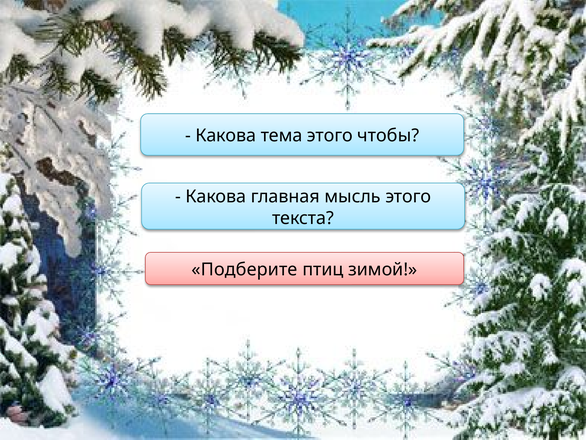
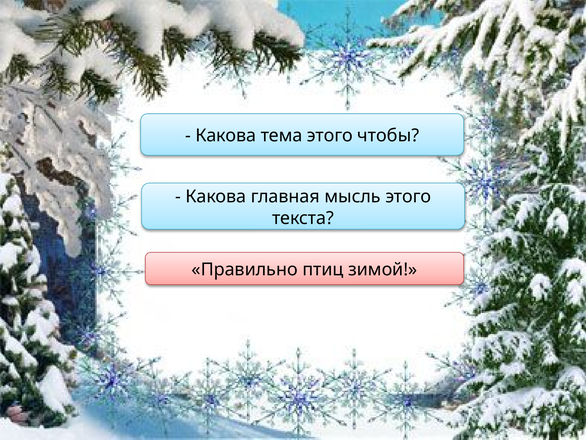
Подберите: Подберите -> Правильно (245, 269)
